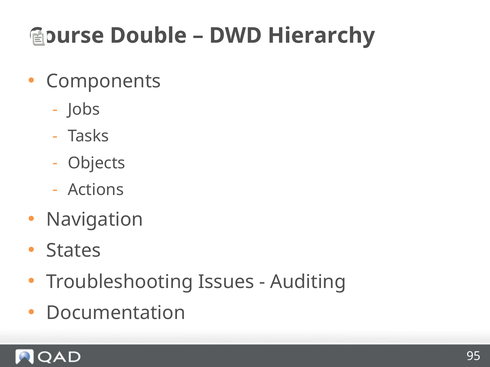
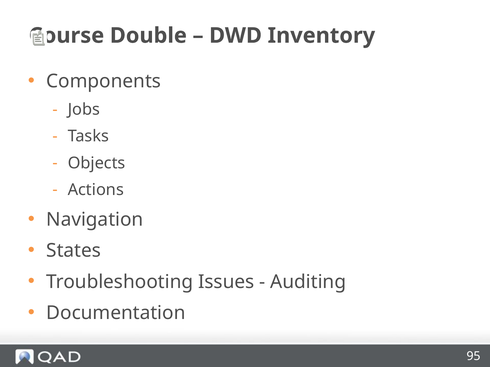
Hierarchy: Hierarchy -> Inventory (321, 36)
